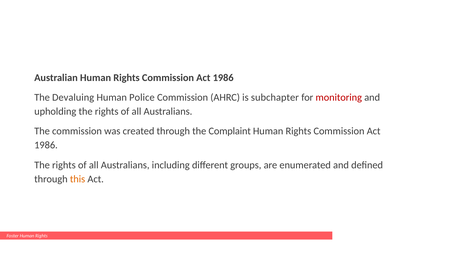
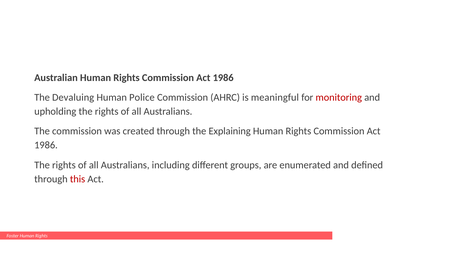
subchapter: subchapter -> meaningful (275, 97)
Complaint: Complaint -> Explaining (230, 131)
this colour: orange -> red (78, 179)
